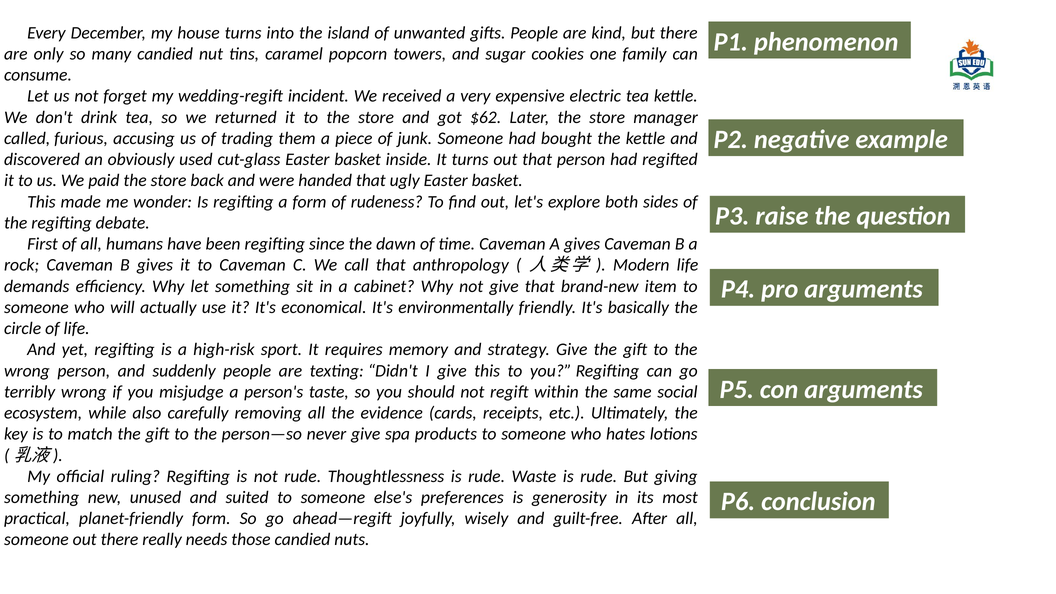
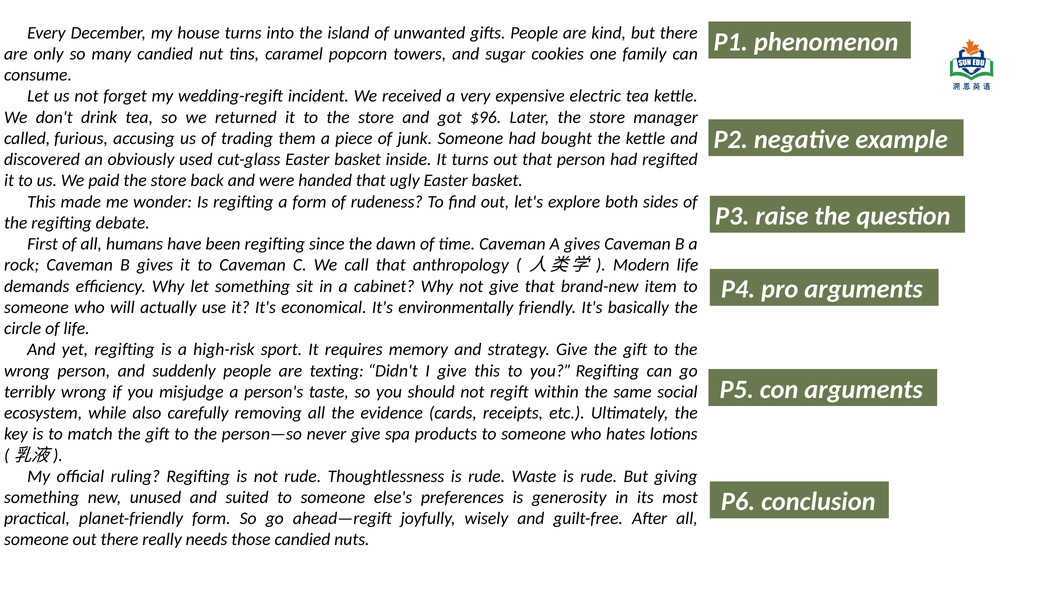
$62: $62 -> $96 (486, 117)
